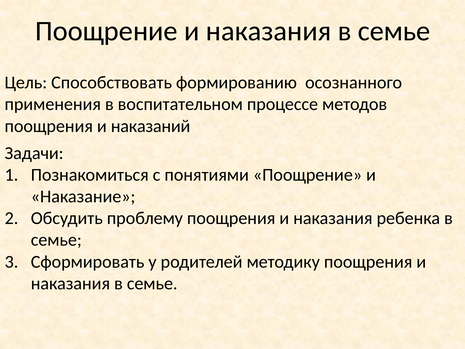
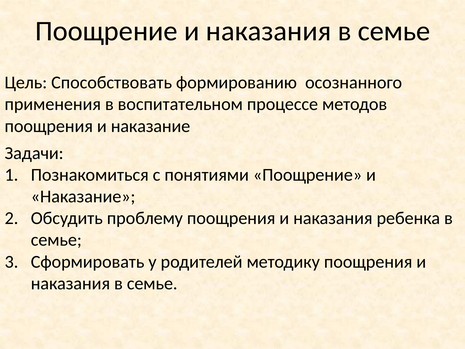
поощрения и наказаний: наказаний -> наказание (151, 126)
